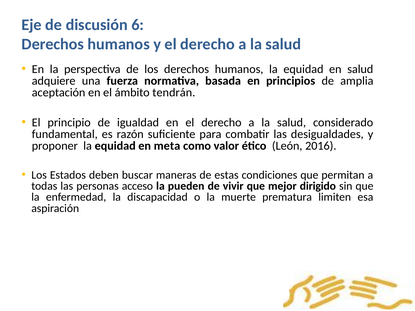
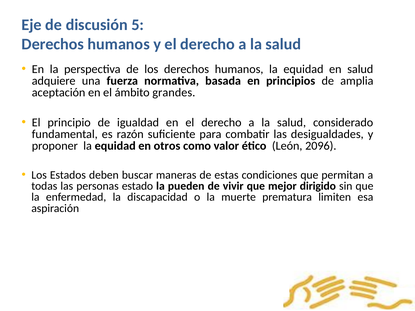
6: 6 -> 5 (138, 25)
tendrán: tendrán -> grandes (174, 92)
meta: meta -> otros (167, 146)
2016: 2016 -> 2096 (321, 146)
acceso: acceso -> estado (137, 186)
